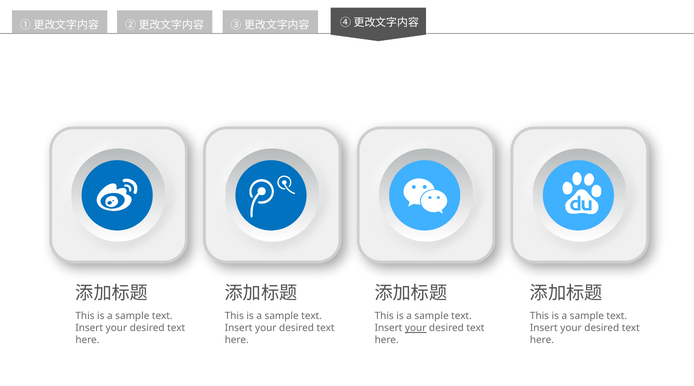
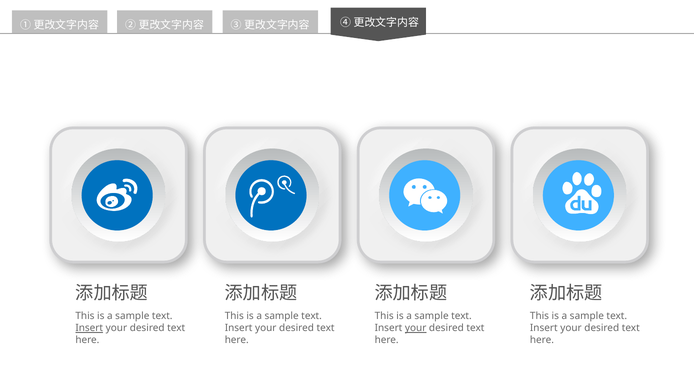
Insert underline: none -> present (89, 328)
